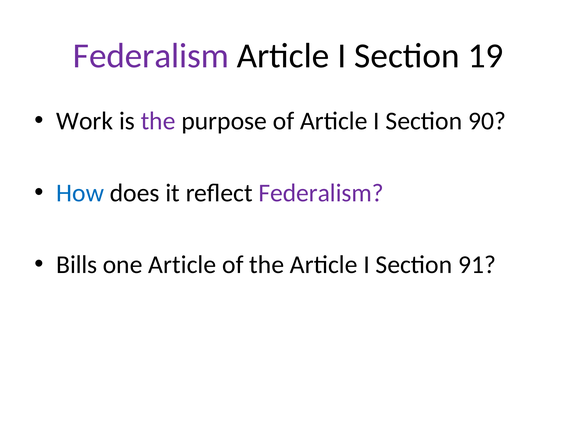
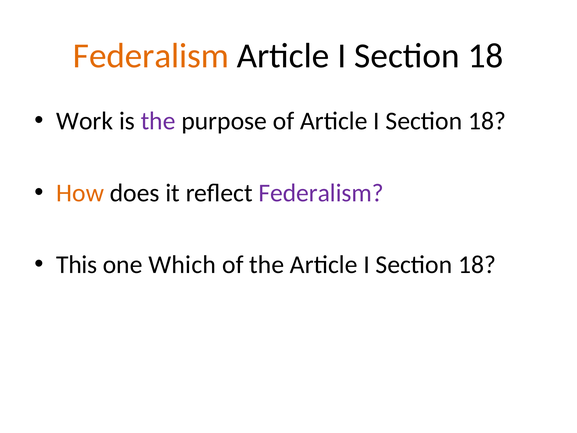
Federalism colour: purple -> orange (151, 56)
19: 19 -> 18 (486, 56)
90: 90 -> 18 (487, 121)
How colour: blue -> orange (80, 193)
Bills: Bills -> This (77, 265)
one Article: Article -> Which (182, 265)
91: 91 -> 18 (477, 265)
